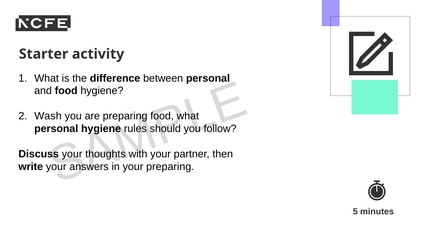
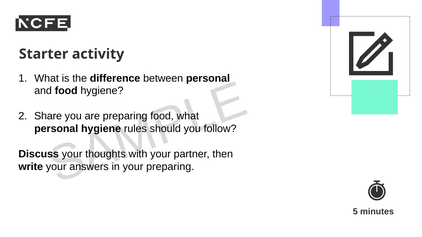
Wash: Wash -> Share (48, 116)
